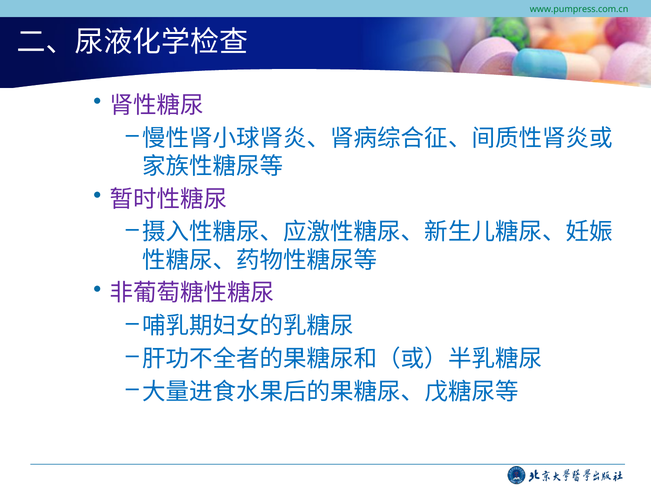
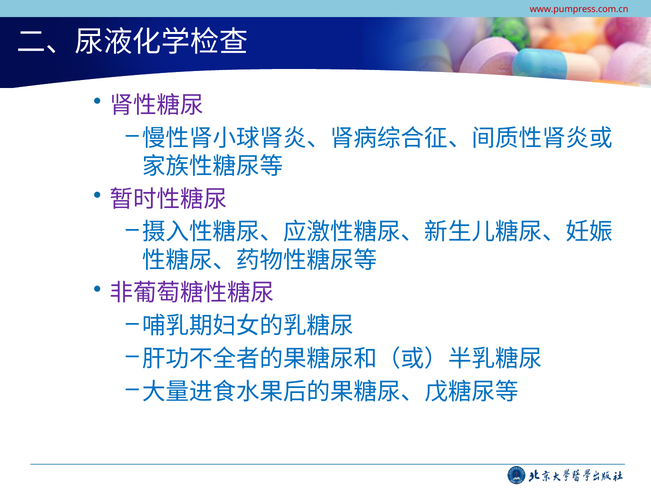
www.pumpress.com.cn colour: green -> red (579, 9)
